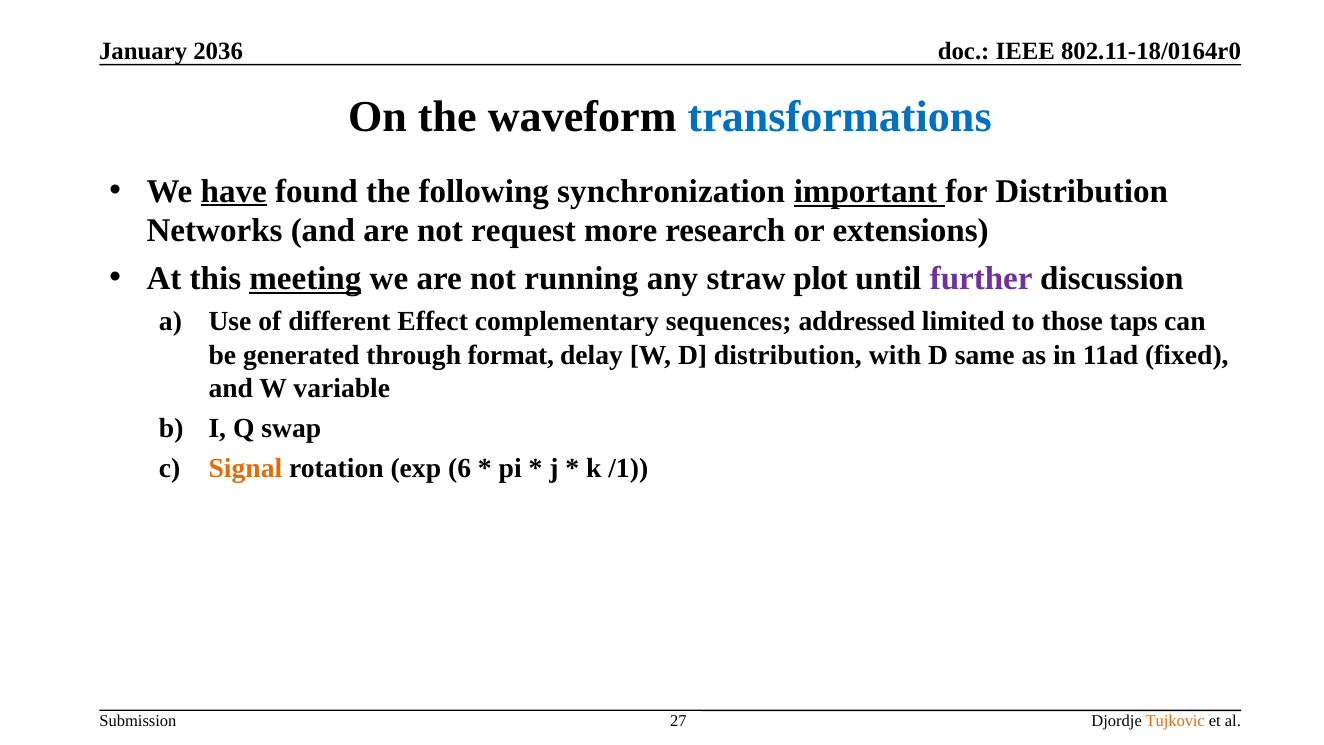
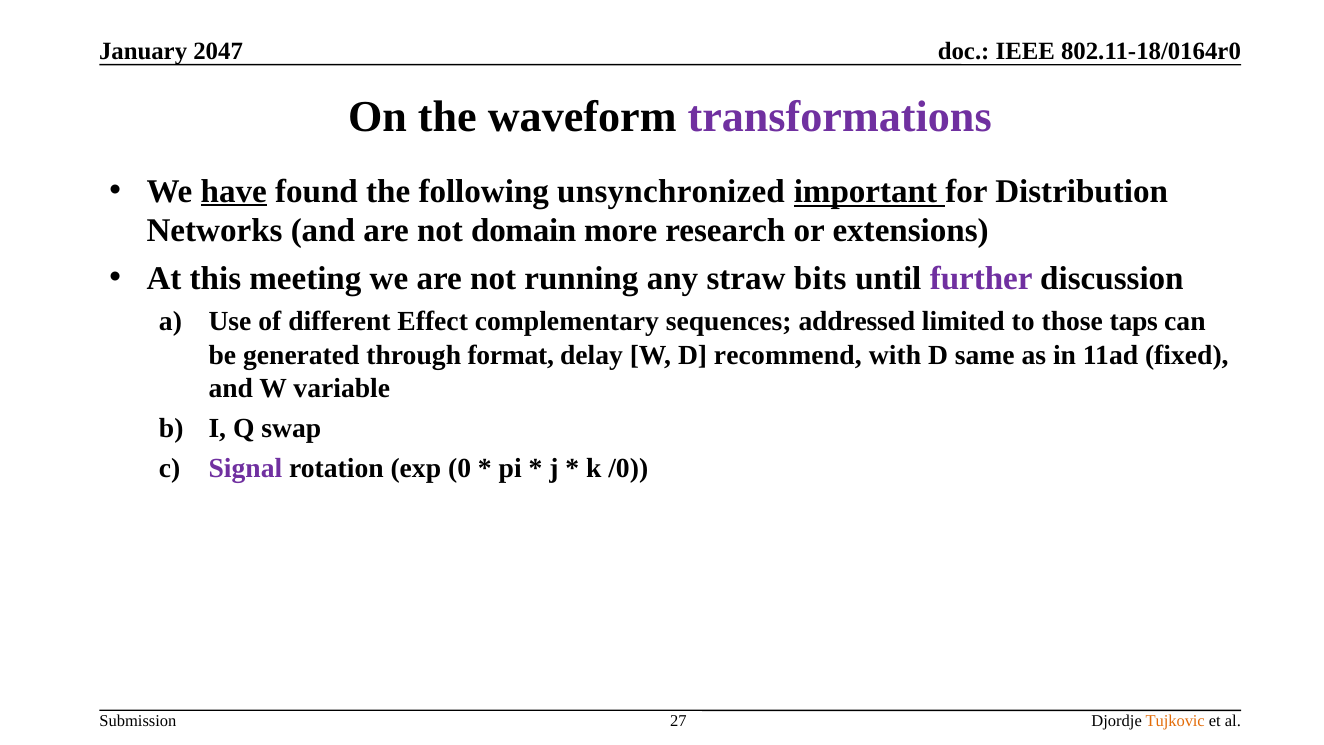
2036: 2036 -> 2047 (218, 51)
transformations colour: blue -> purple (840, 117)
synchronization: synchronization -> unsynchronized (671, 191)
request: request -> domain (524, 231)
meeting underline: present -> none (305, 279)
plot: plot -> bits (820, 279)
D distribution: distribution -> recommend (788, 355)
Signal colour: orange -> purple (245, 468)
6: 6 -> 0 (460, 468)
/1: /1 -> /0 (628, 468)
